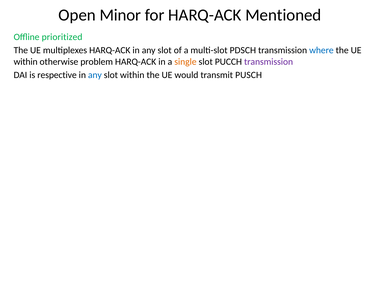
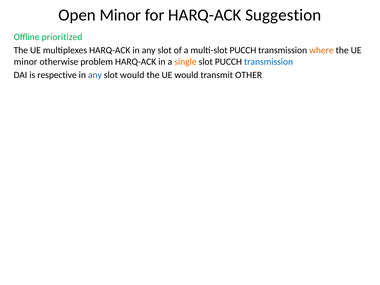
Mentioned: Mentioned -> Suggestion (283, 15)
multi-slot PDSCH: PDSCH -> PUCCH (243, 50)
where colour: blue -> orange (321, 50)
within: within -> minor (26, 62)
transmission colour: purple -> blue (269, 62)
slot within: within -> would (132, 75)
PUSCH: PUSCH -> OTHER (249, 75)
